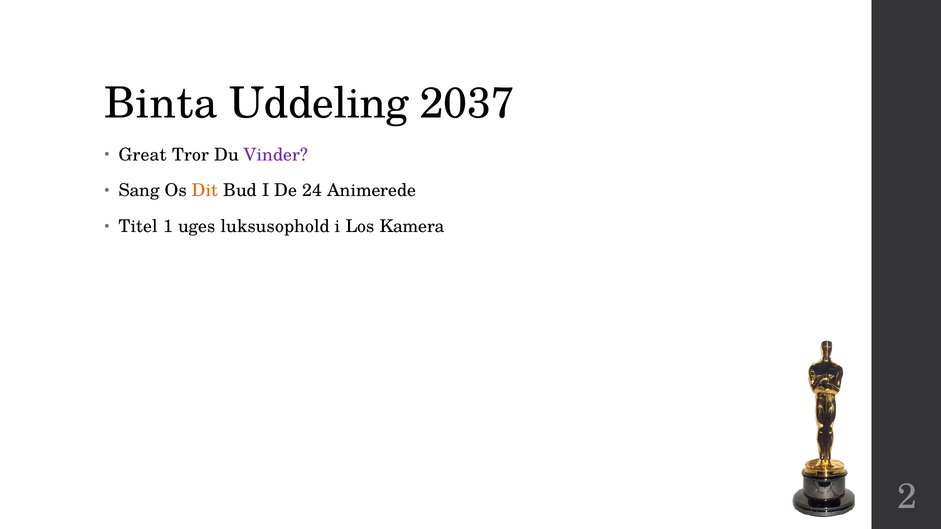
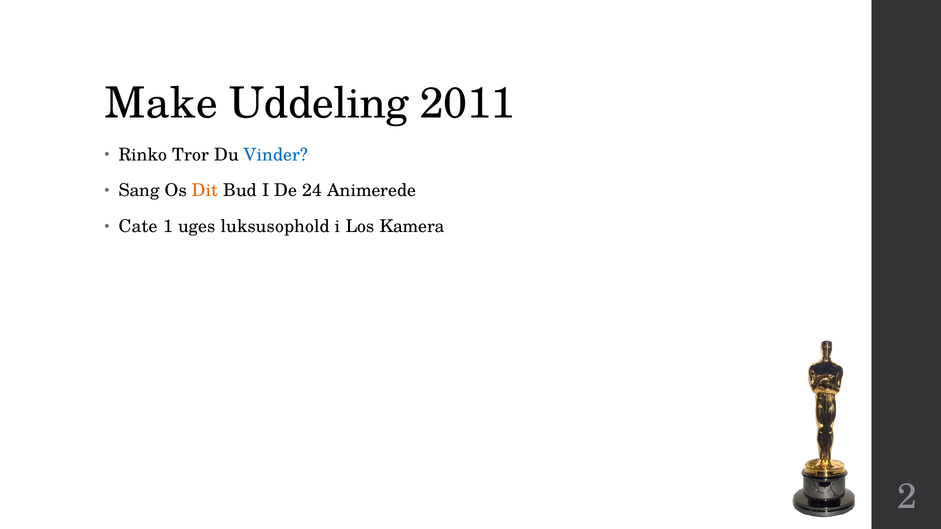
Binta: Binta -> Make (161, 103)
2037: 2037 -> 2011 (467, 103)
Great: Great -> Rinko (143, 155)
Vinder colour: purple -> blue (276, 155)
Titel: Titel -> Cate (138, 227)
